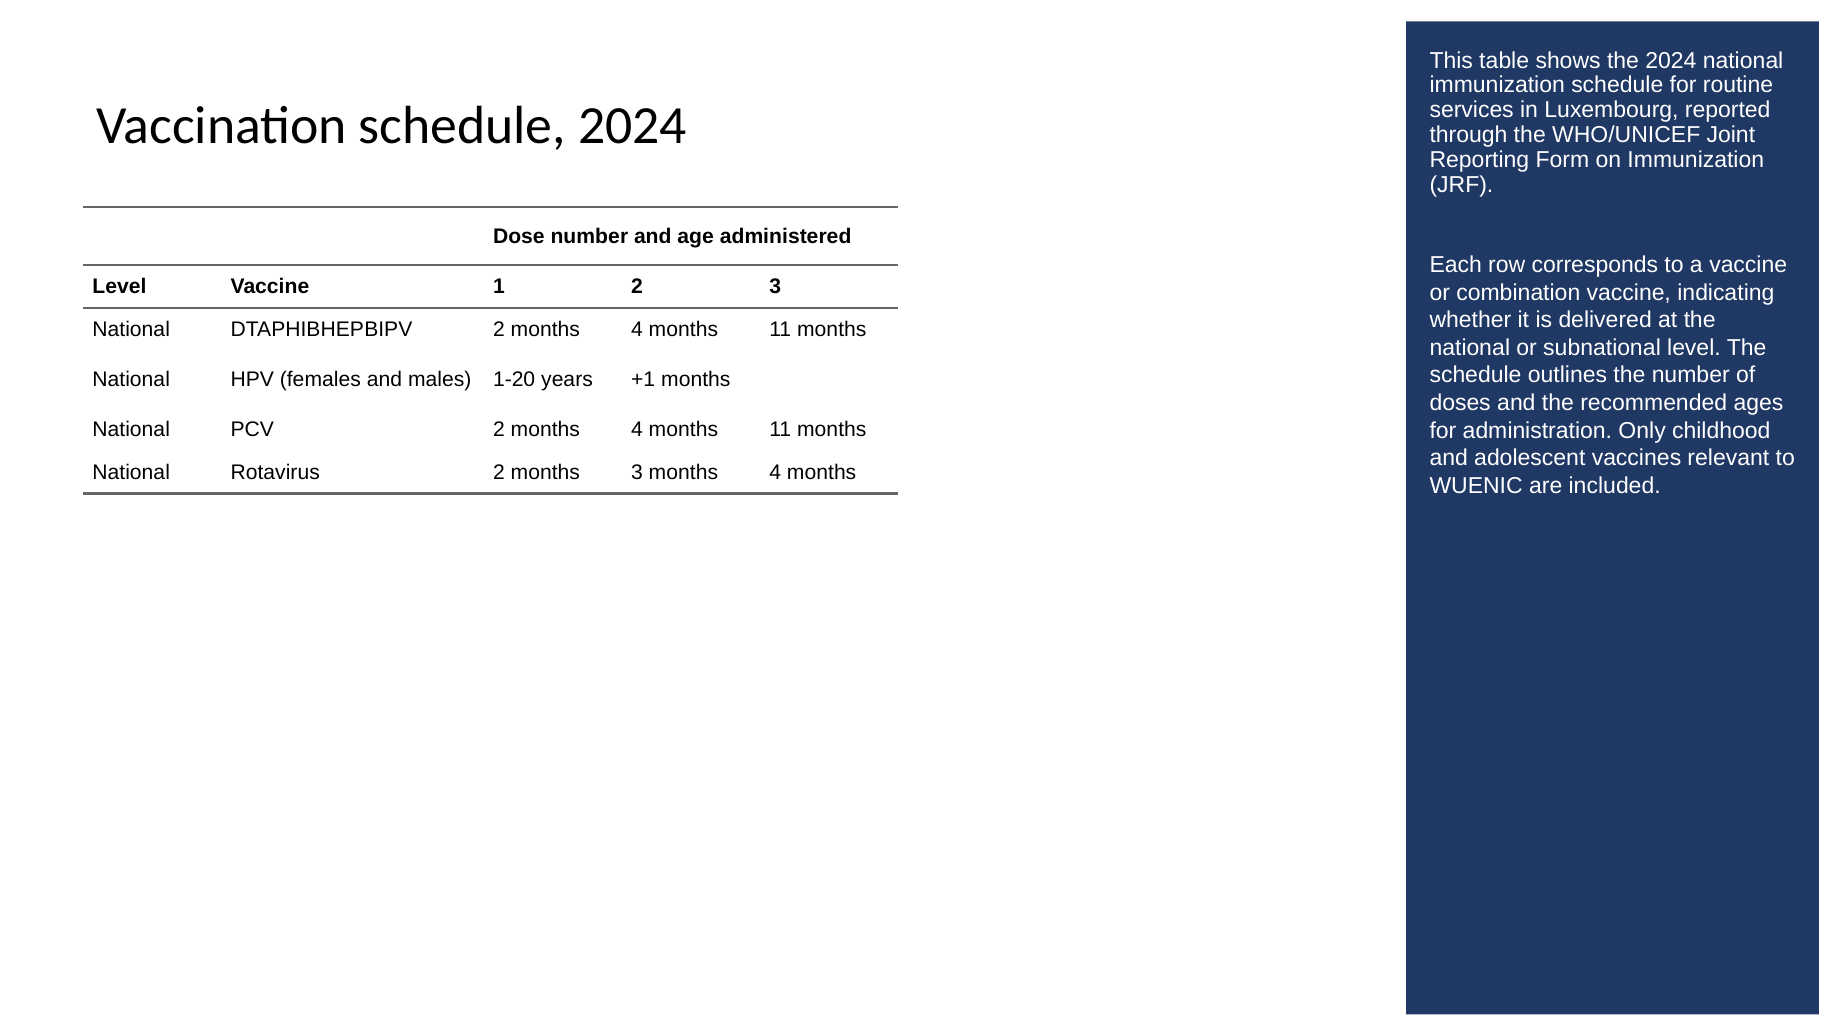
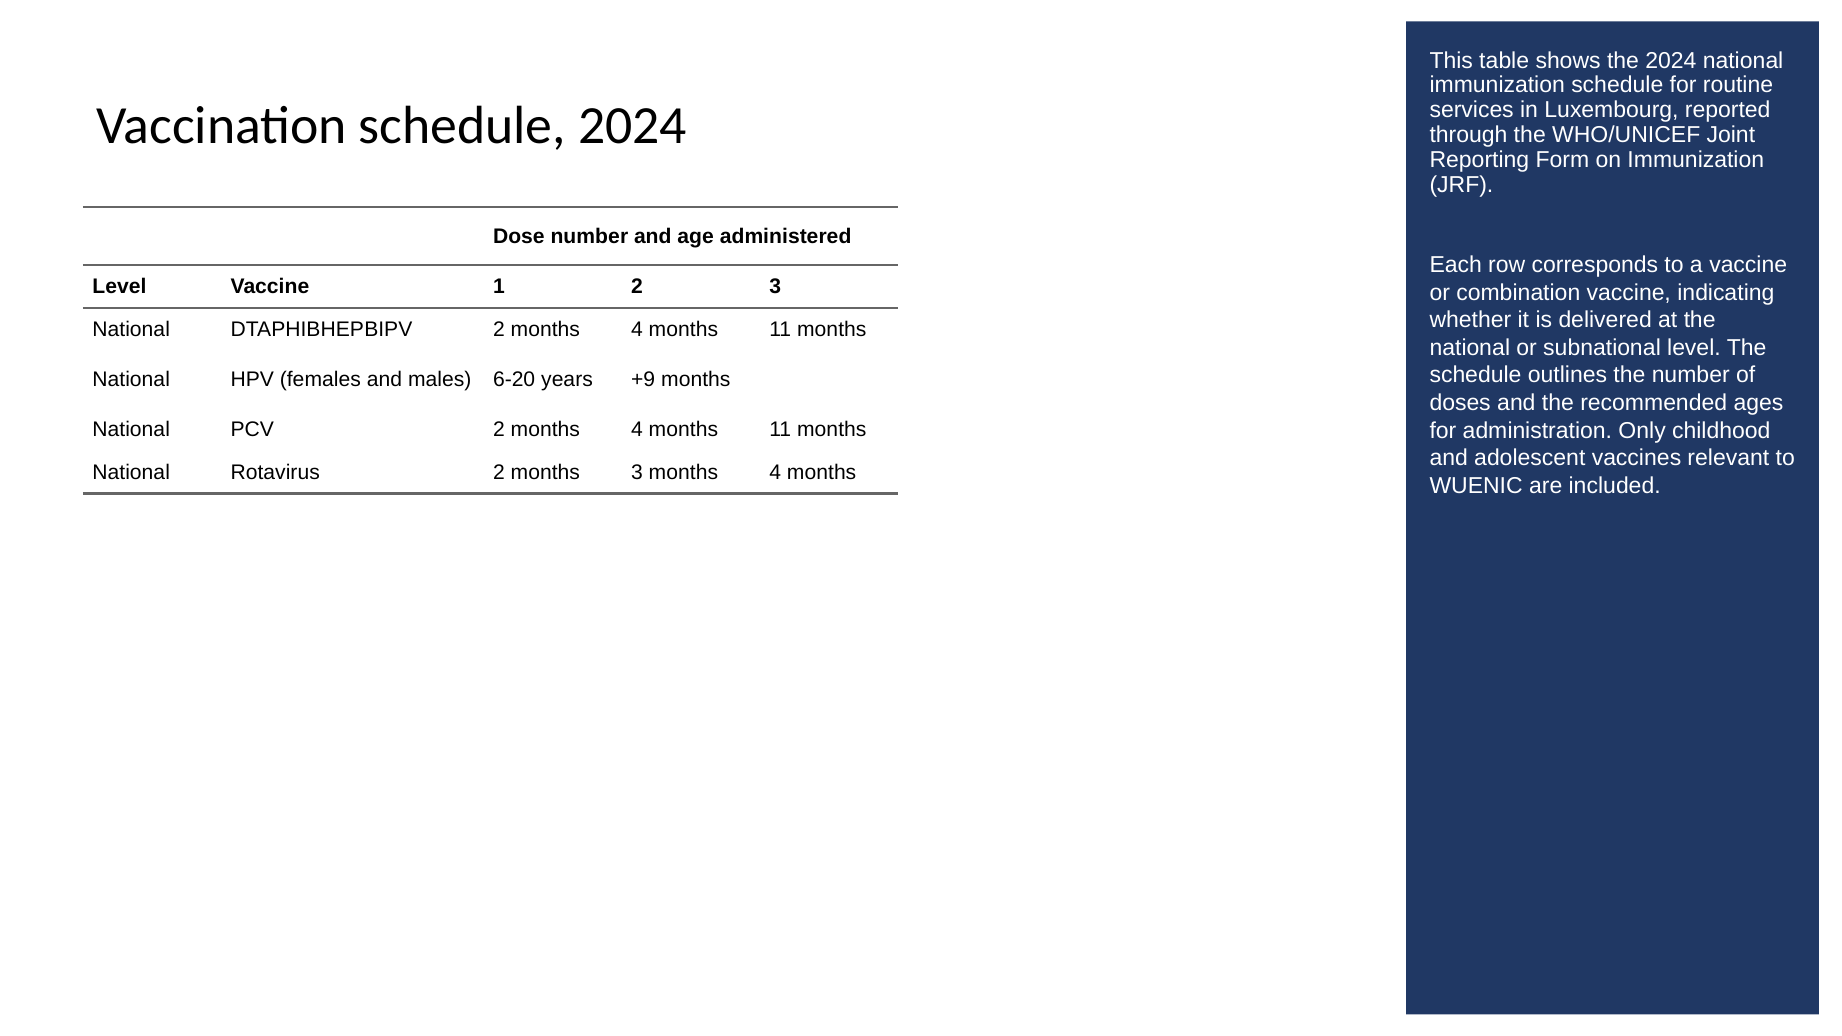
1-20: 1-20 -> 6-20 (514, 380)
+1: +1 -> +9 (643, 380)
